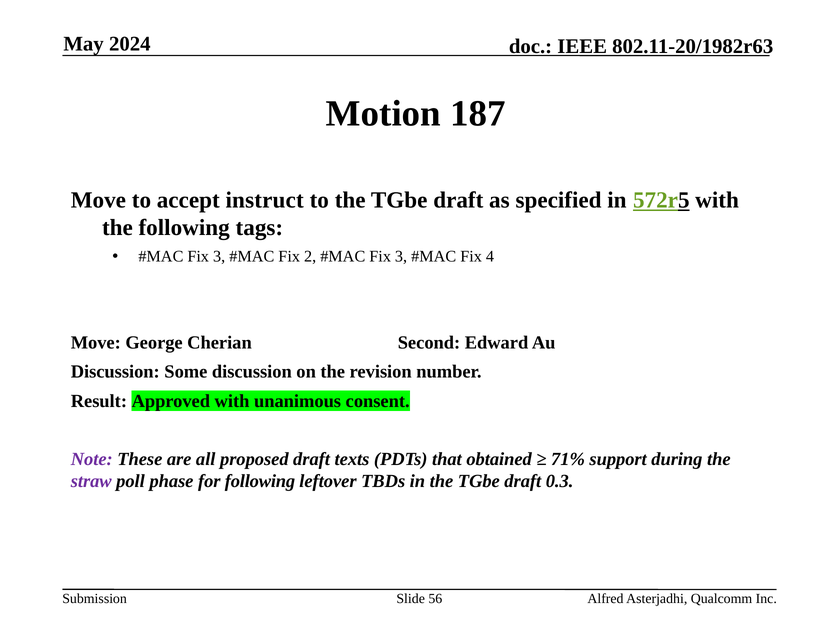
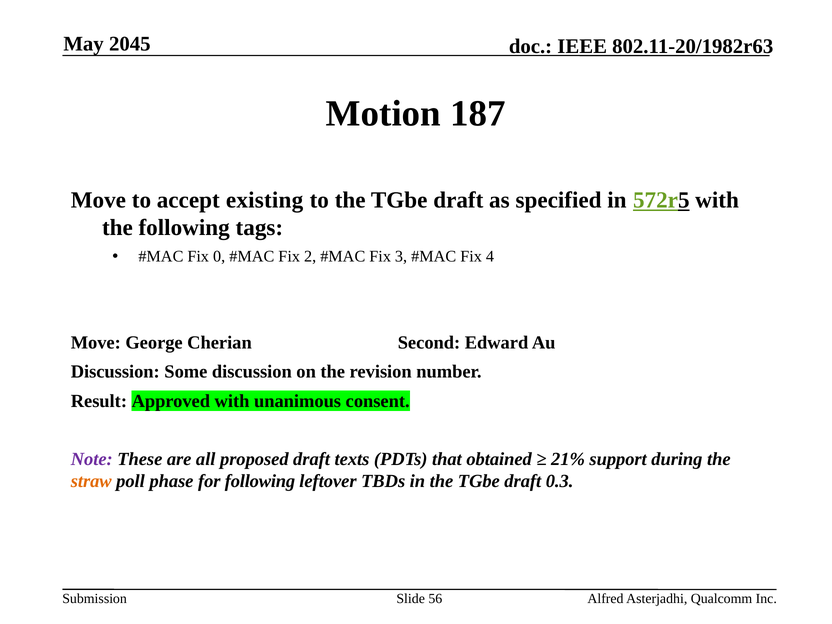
2024: 2024 -> 2045 (130, 44)
instruct: instruct -> existing (265, 200)
3: 3 -> 0 (219, 257)
71%: 71% -> 21% (568, 459)
straw colour: purple -> orange (91, 481)
